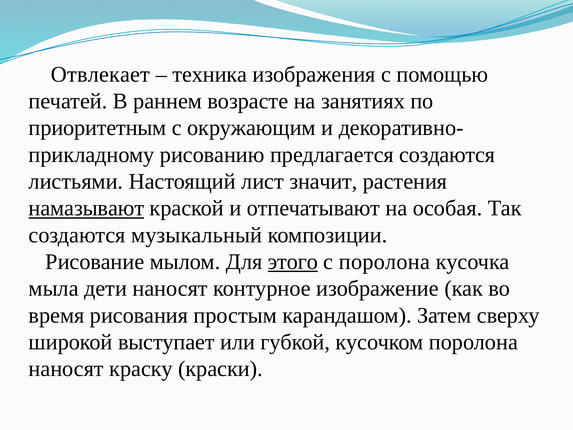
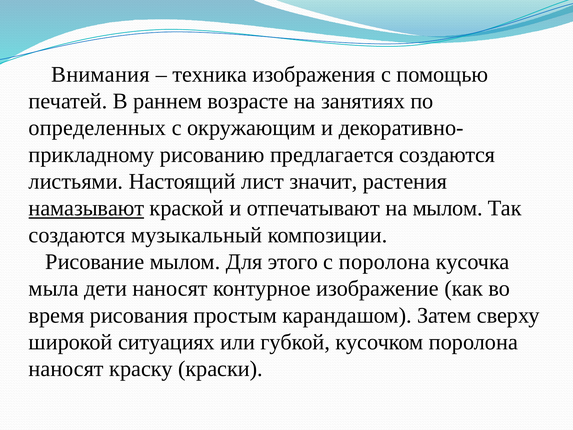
Отвлекает: Отвлекает -> Внимания (100, 74)
приоритетным: приоритетным -> определенных (97, 128)
на особая: особая -> мылом (448, 208)
этого underline: present -> none (293, 262)
выступает: выступает -> ситуациях (166, 342)
